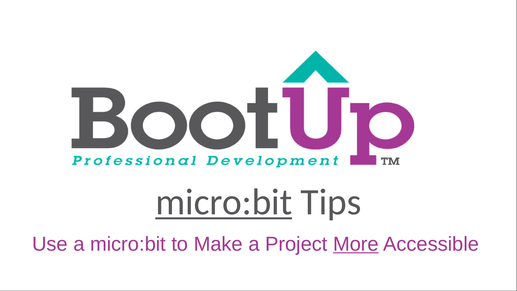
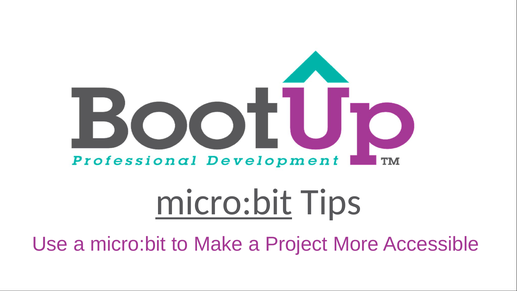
More underline: present -> none (356, 244)
